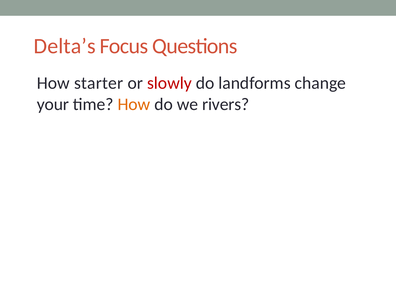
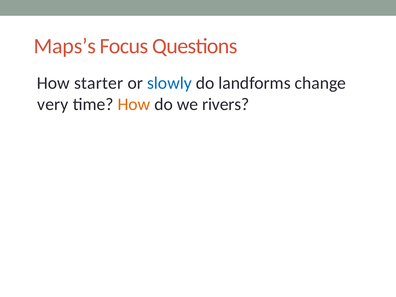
Delta’s: Delta’s -> Maps’s (65, 46)
slowly colour: red -> blue (169, 83)
your: your -> very (53, 104)
